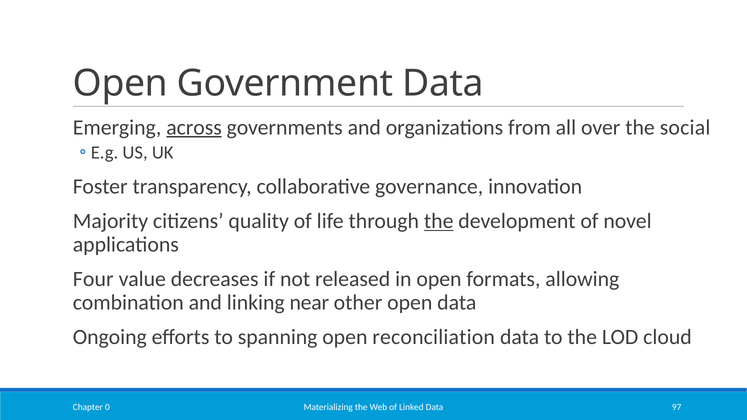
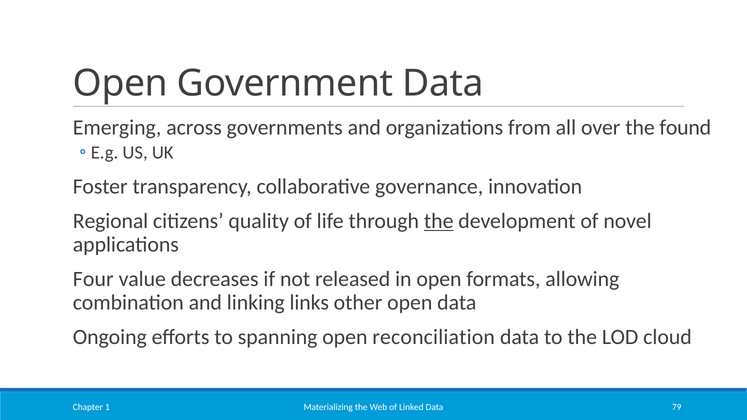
across underline: present -> none (194, 128)
social: social -> found (685, 128)
Majority: Majority -> Regional (111, 221)
near: near -> links (309, 303)
97: 97 -> 79 (677, 408)
0: 0 -> 1 (107, 408)
